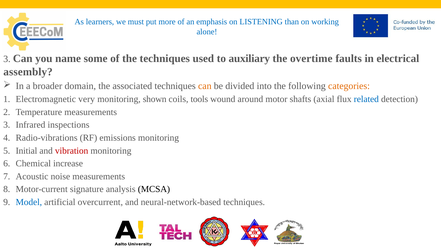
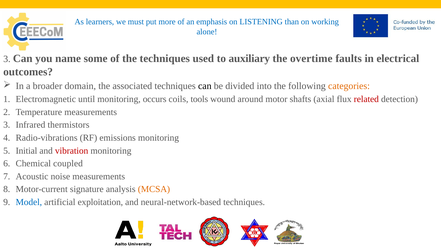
assembly: assembly -> outcomes (28, 72)
can colour: orange -> black (205, 86)
very: very -> until (87, 99)
shown: shown -> occurs (155, 99)
related colour: blue -> red (366, 99)
inspections: inspections -> thermistors (69, 125)
increase: increase -> coupled (68, 164)
MCSA colour: black -> orange (154, 189)
overcurrent: overcurrent -> exploitation (100, 202)
